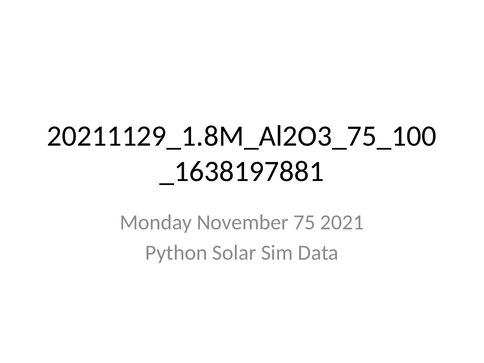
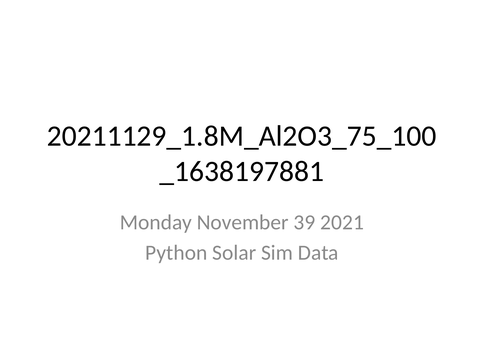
75: 75 -> 39 (305, 223)
